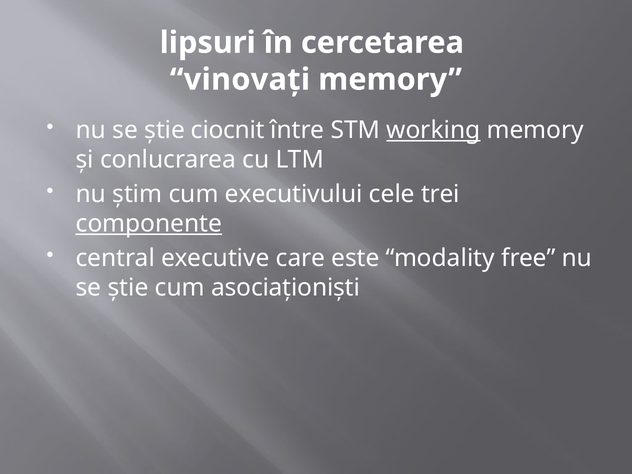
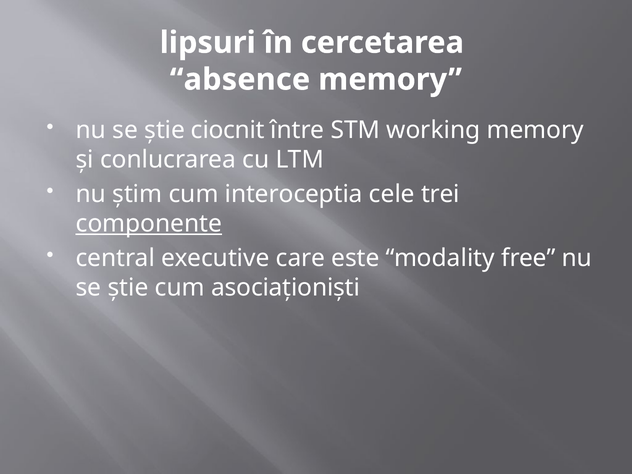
vinovaţi: vinovaţi -> absence (240, 80)
working underline: present -> none (433, 130)
executivului: executivului -> interoceptia (294, 194)
